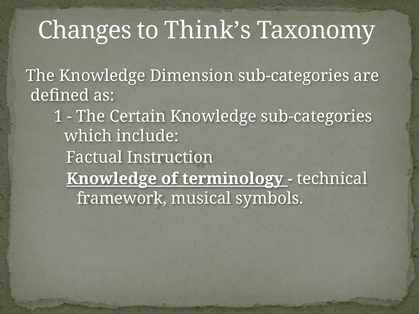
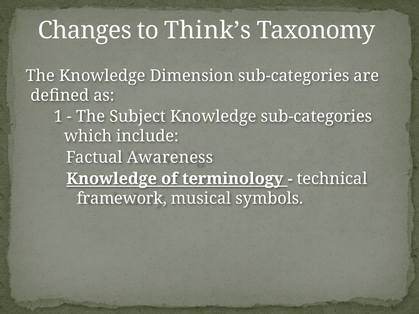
Certain: Certain -> Subject (138, 117)
Instruction: Instruction -> Awareness (170, 158)
